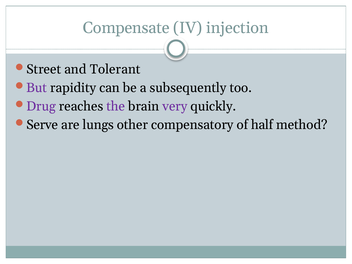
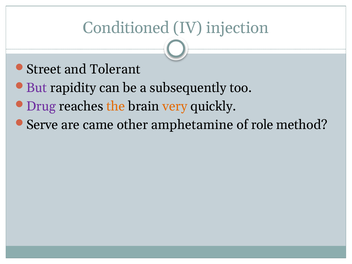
Compensate: Compensate -> Conditioned (126, 28)
the colour: purple -> orange (116, 106)
very colour: purple -> orange (175, 106)
lungs: lungs -> came (98, 125)
compensatory: compensatory -> amphetamine (192, 125)
half: half -> role (262, 125)
